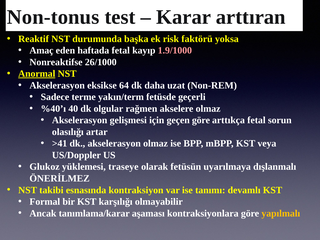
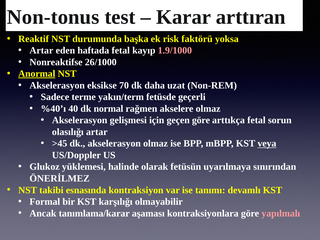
Amaç: Amaç -> Artar (41, 50)
64: 64 -> 70 (124, 85)
olgular: olgular -> normal (108, 109)
>41: >41 -> >45 (60, 144)
veya underline: none -> present (267, 144)
traseye: traseye -> halinde (123, 167)
dışlanmalı: dışlanmalı -> sınırından (275, 167)
yapılmalı colour: yellow -> pink (281, 213)
